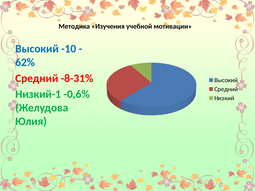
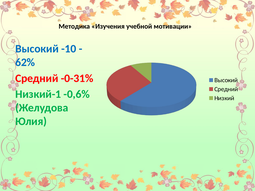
-8-31%: -8-31% -> -0-31% (77, 78)
